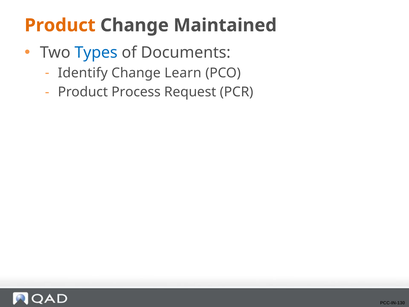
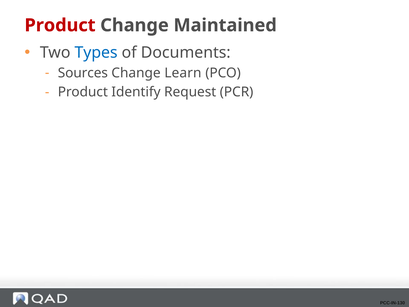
Product colour: orange -> red (60, 25)
Identify: Identify -> Sources (83, 73)
Process: Process -> Identify (136, 92)
